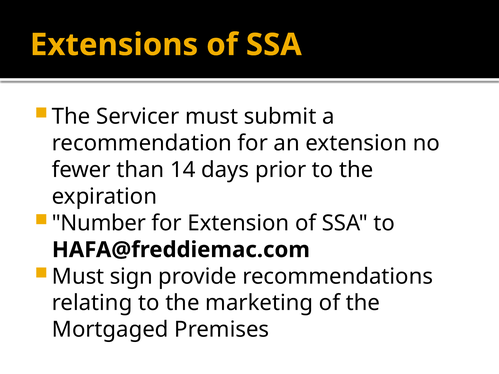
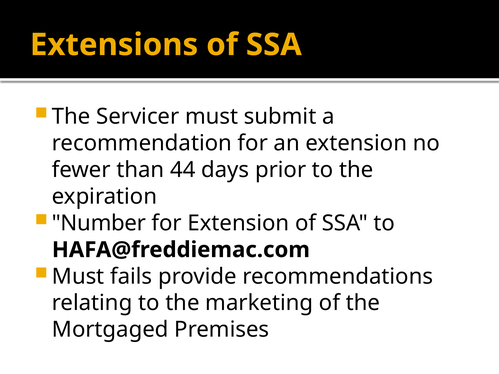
14: 14 -> 44 (183, 170)
sign: sign -> fails (131, 277)
